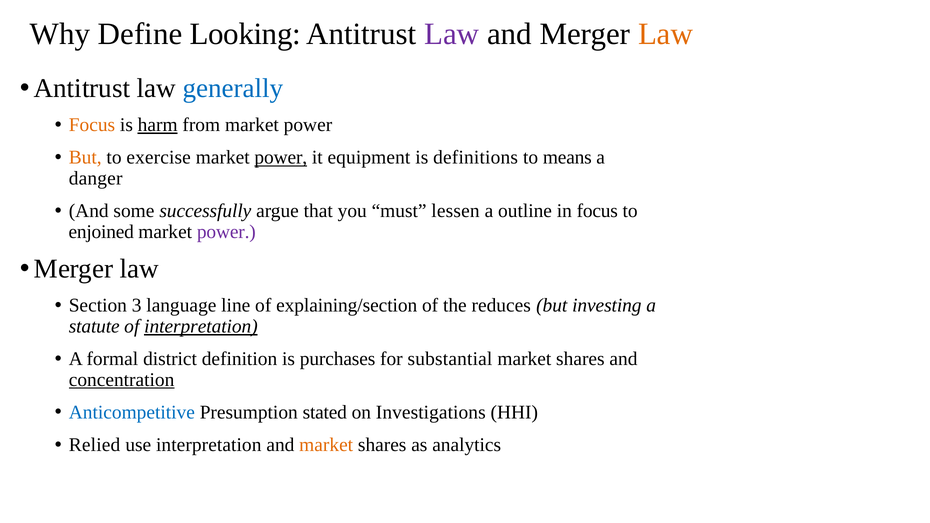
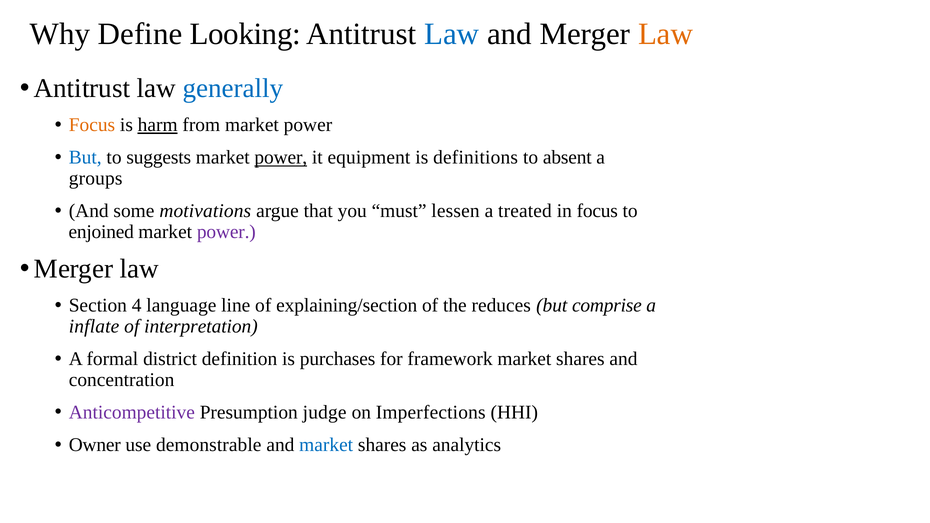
Law colour: purple -> blue (452, 34)
But colour: orange -> blue (85, 158)
exercise: exercise -> suggests (159, 158)
means: means -> absent (567, 158)
danger: danger -> groups (96, 178)
successfully: successfully -> motivations (205, 211)
outline: outline -> treated (525, 211)
3: 3 -> 4 (137, 305)
investing: investing -> comprise (607, 305)
statute: statute -> inflate (94, 326)
interpretation underline: present -> none (201, 326)
substantial: substantial -> framework (450, 359)
concentration underline: present -> none (122, 380)
Anticompetitive colour: blue -> purple (132, 412)
stated: stated -> judge (325, 412)
Investigations: Investigations -> Imperfections (431, 412)
Relied: Relied -> Owner (95, 445)
use interpretation: interpretation -> demonstrable (209, 445)
market colour: orange -> blue (326, 445)
